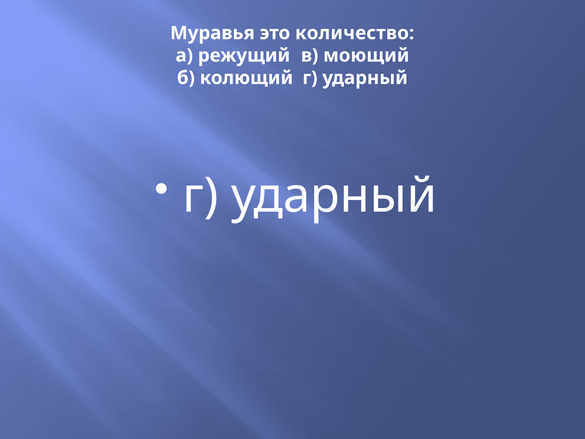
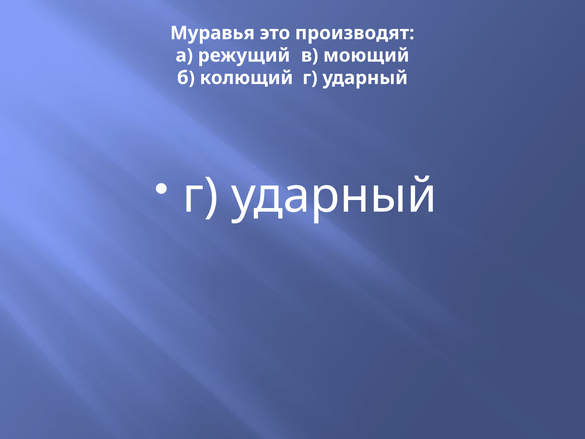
количество: количество -> производят (355, 33)
